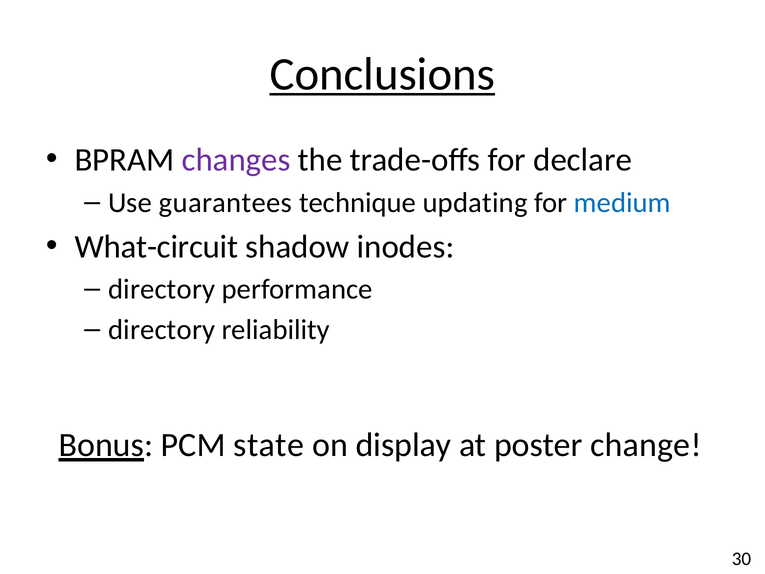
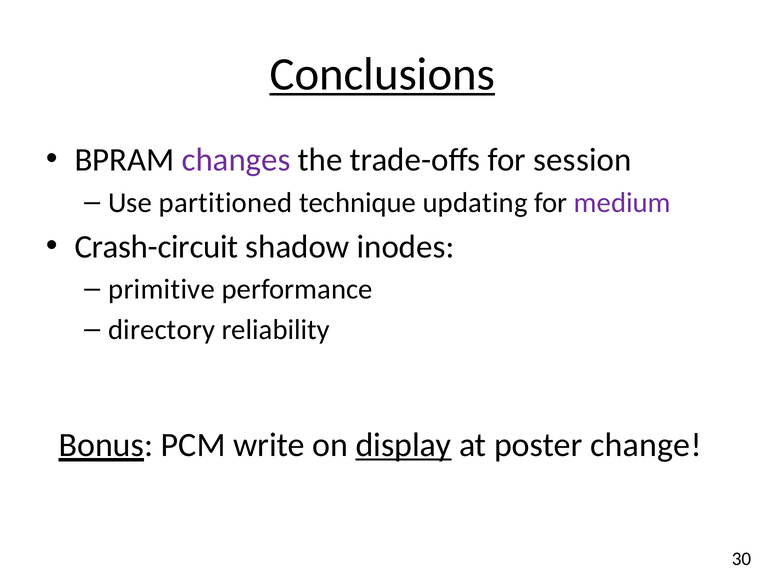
declare: declare -> session (583, 160)
guarantees: guarantees -> partitioned (225, 202)
medium colour: blue -> purple (622, 202)
What-circuit: What-circuit -> Crash-circuit (156, 247)
directory: directory -> primitive (162, 289)
state: state -> write (269, 445)
display underline: none -> present (403, 445)
